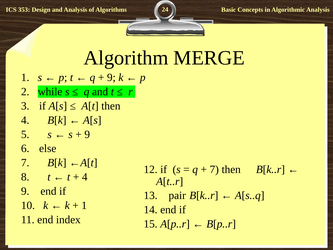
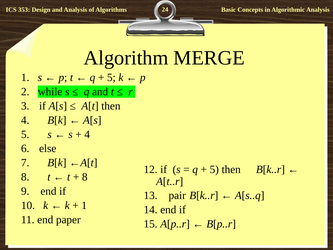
9: 9 -> 5 (111, 77)
9: 9 -> 4 (87, 134)
7: 7 -> 5 (214, 169)
4: 4 -> 8 (85, 177)
index: index -> paper (68, 219)
